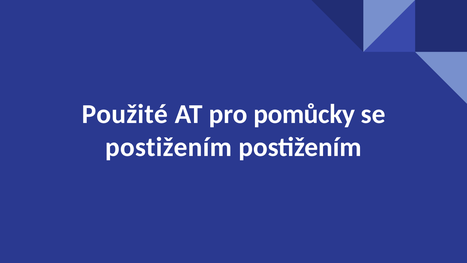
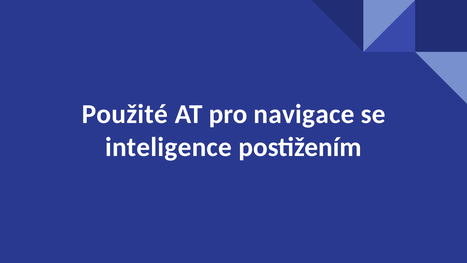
pomůcky: pomůcky -> navigace (304, 114)
postižením: postižením -> inteligence (169, 147)
